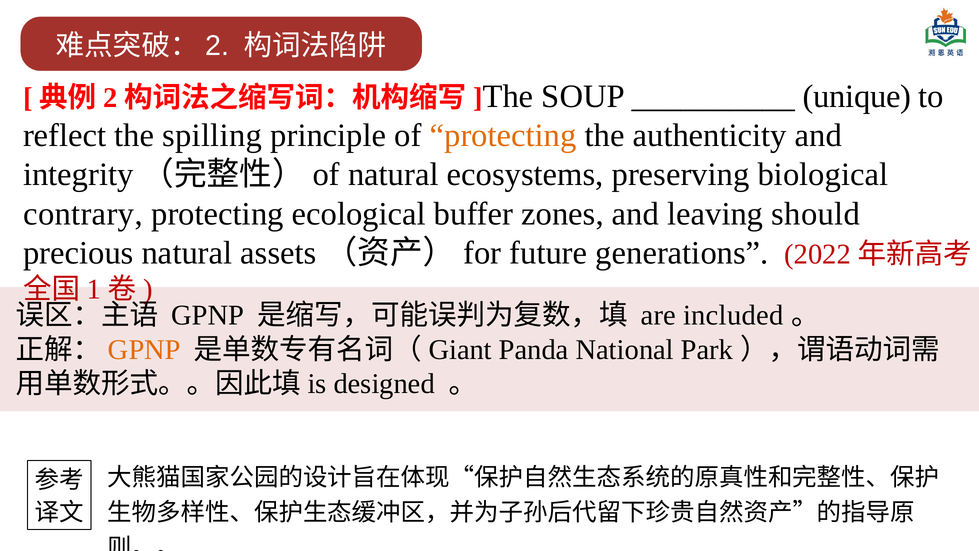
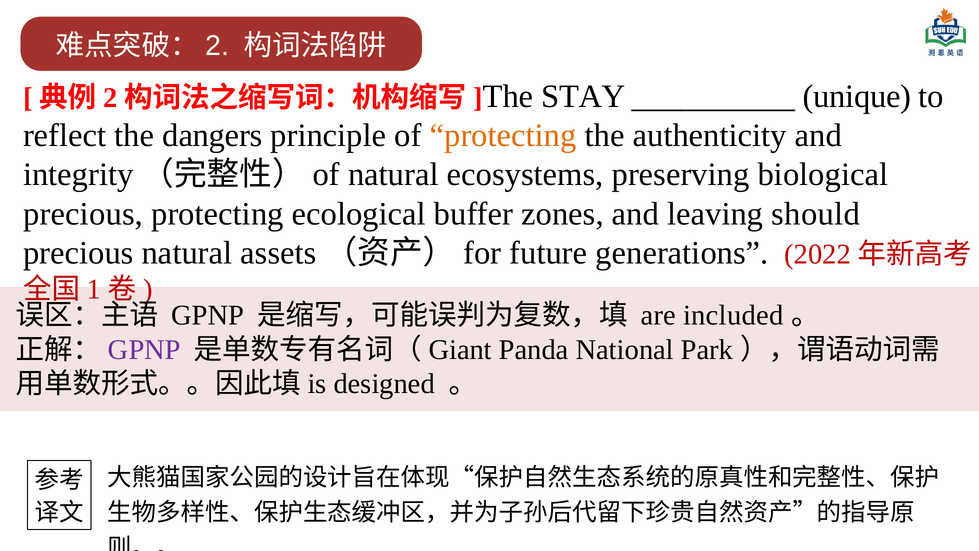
SOUP: SOUP -> STAY (583, 96)
spilling: spilling -> dangers (212, 135)
contrary: contrary -> precious (83, 214)
GPNP colour: orange -> purple (144, 349)
